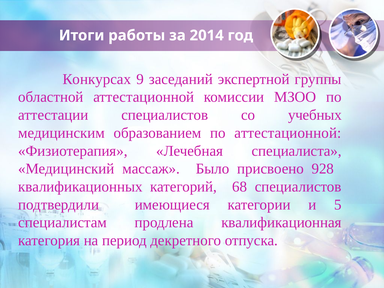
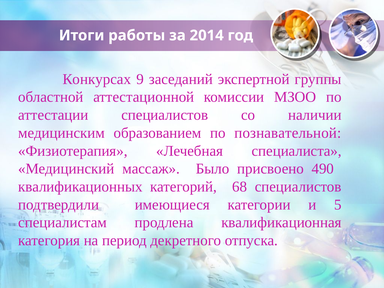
учебных: учебных -> наличии (315, 115)
по аттестационной: аттестационной -> познавательной (288, 133)
928: 928 -> 490 (323, 169)
